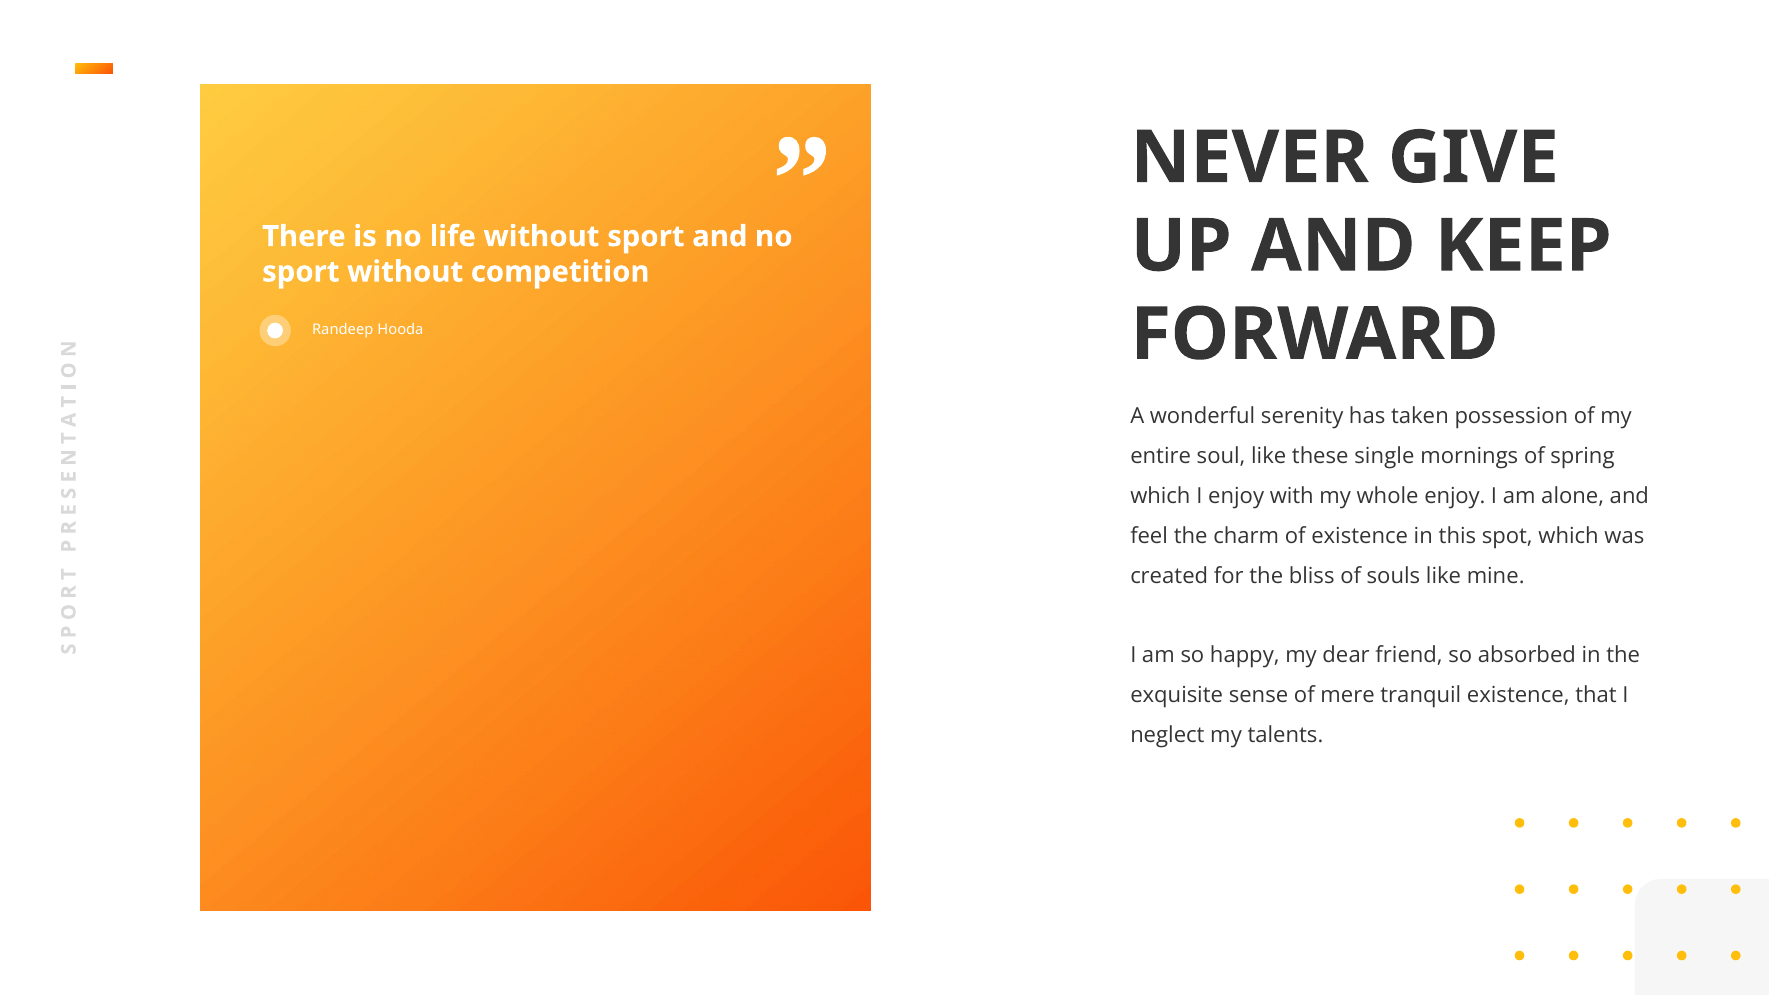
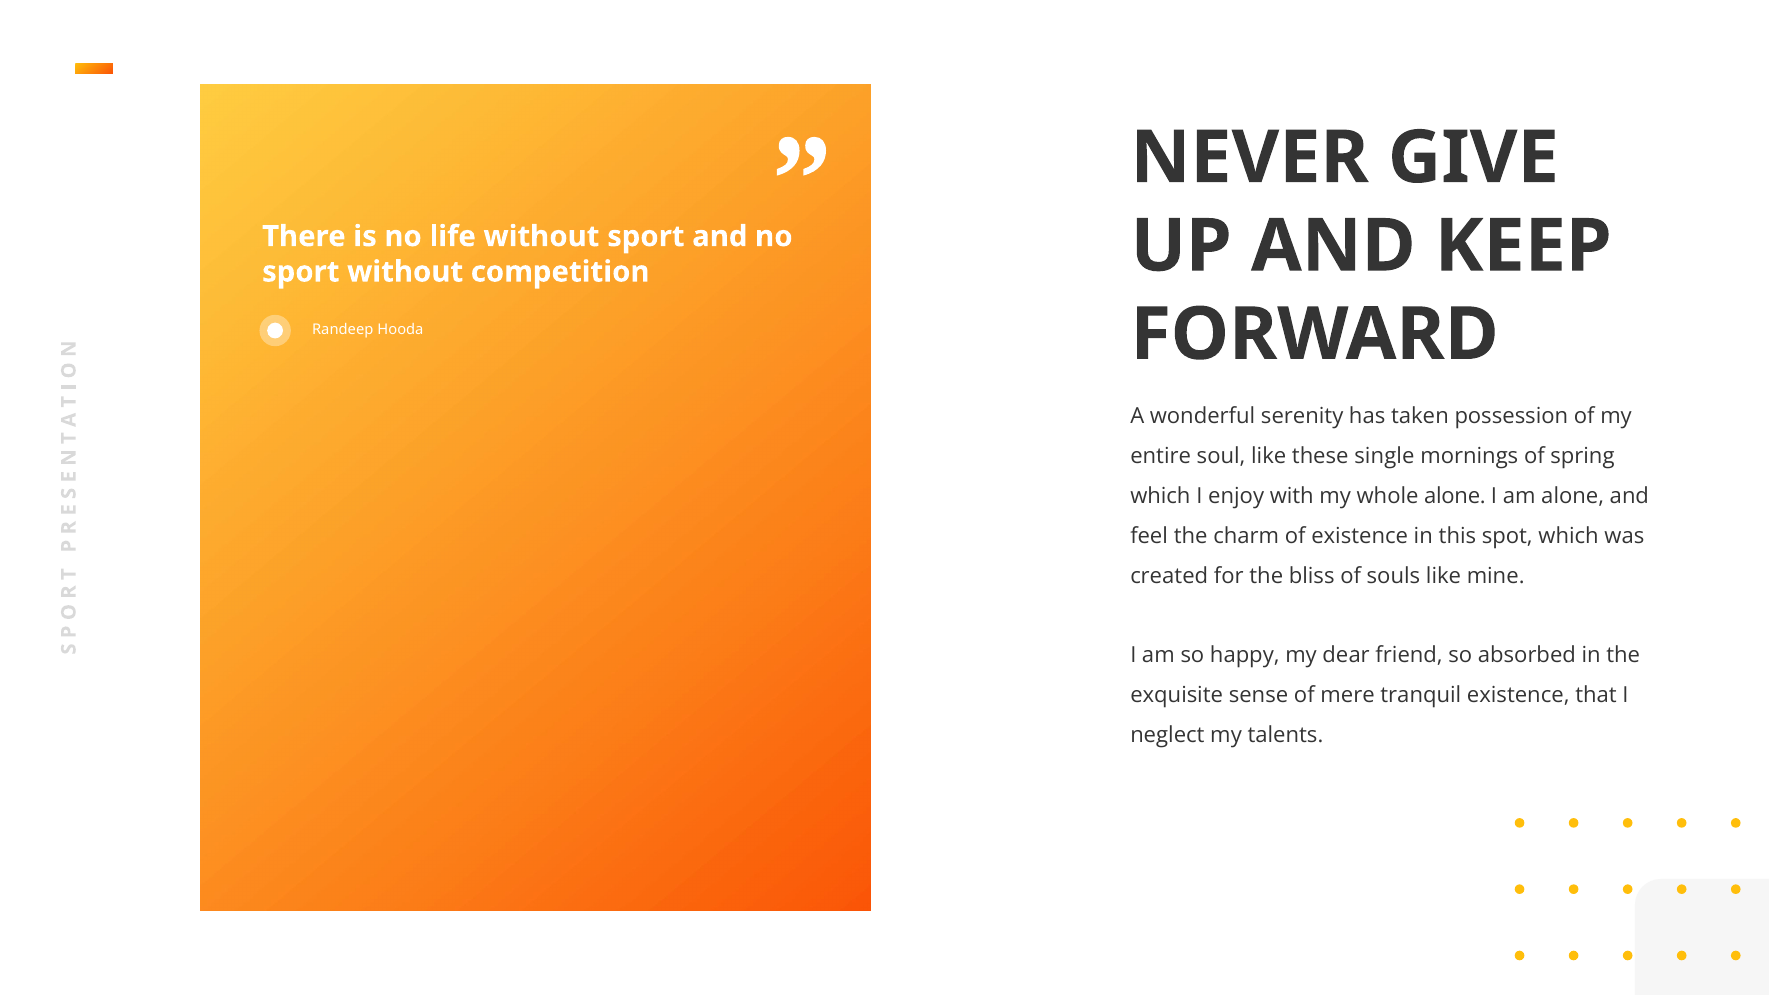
whole enjoy: enjoy -> alone (1455, 496)
